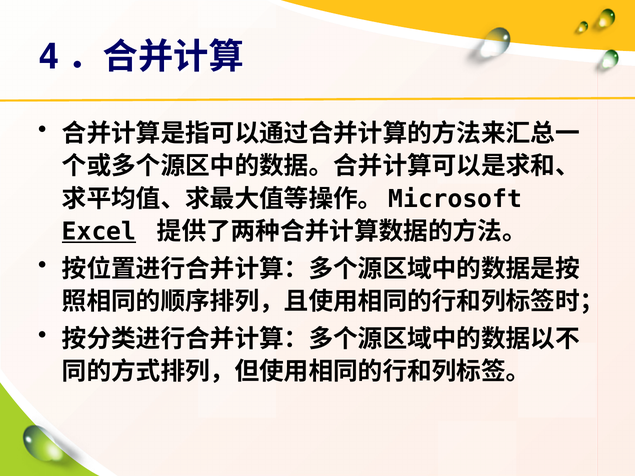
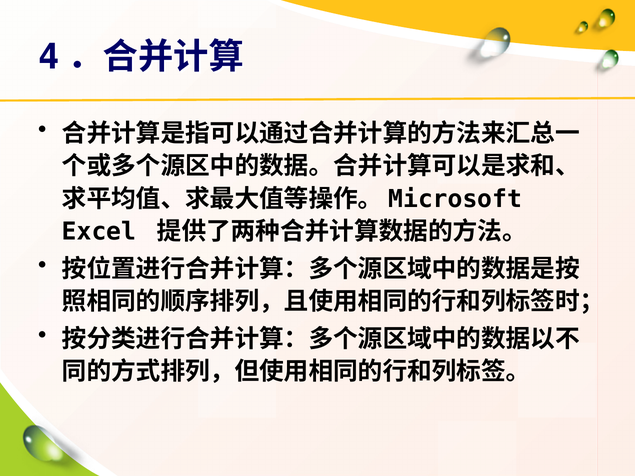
Excel underline: present -> none (99, 232)
